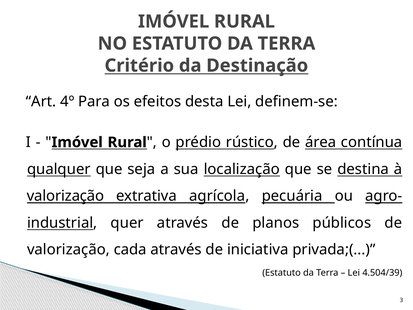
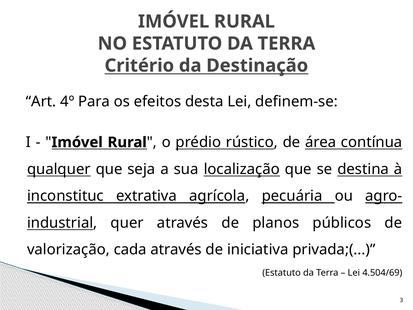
valorização: valorização -> inconstituc (65, 196)
4.504/39: 4.504/39 -> 4.504/69 (382, 273)
